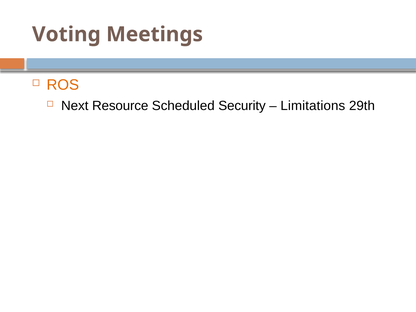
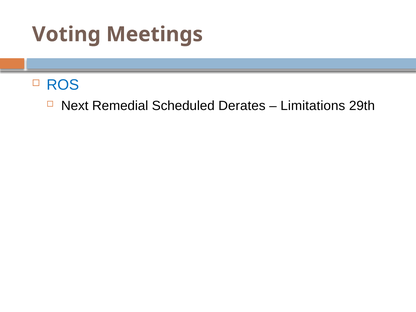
ROS colour: orange -> blue (63, 85)
Resource: Resource -> Remedial (120, 106)
Security: Security -> Derates (242, 106)
